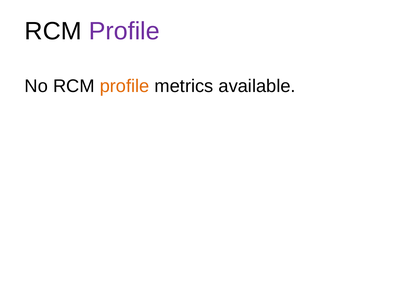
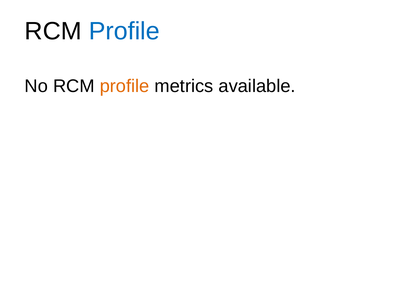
Profile colour: purple -> blue (124, 31)
